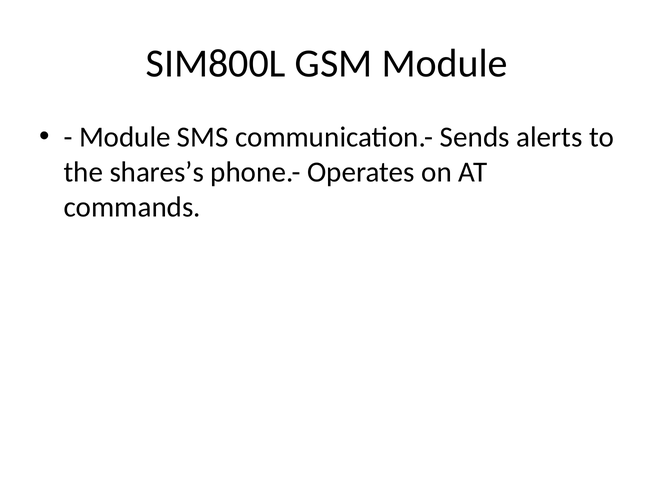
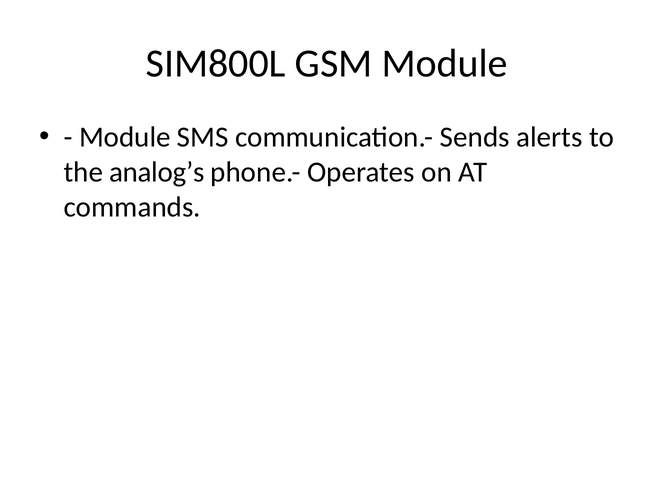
shares’s: shares’s -> analog’s (157, 172)
